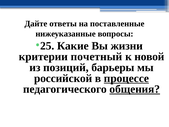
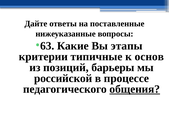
25: 25 -> 63 (47, 46)
жизни: жизни -> этапы (127, 46)
почетный: почетный -> типичные (97, 57)
новой: новой -> основ (149, 57)
процессе underline: present -> none (126, 78)
